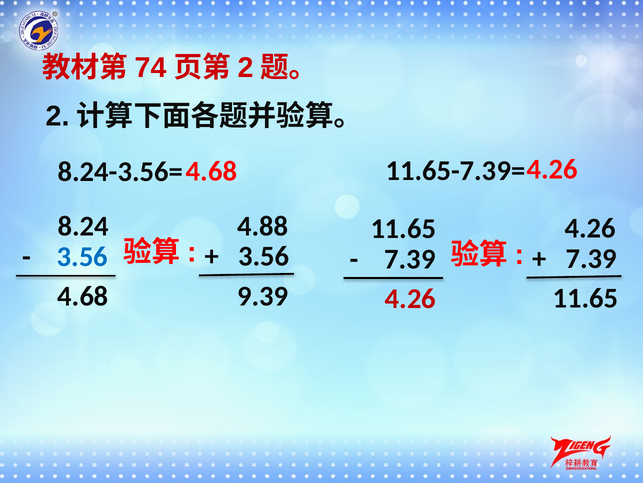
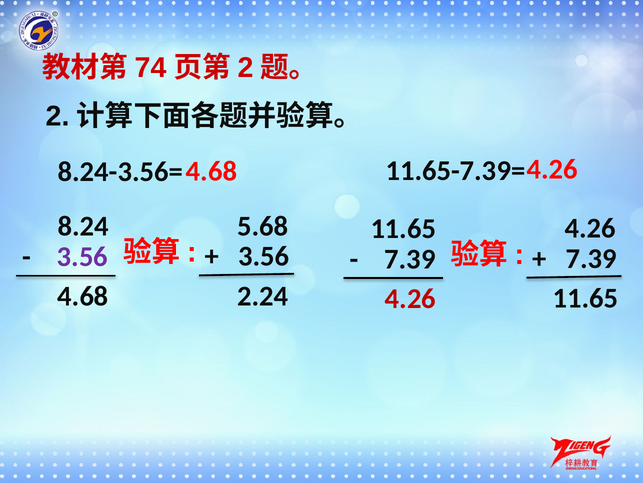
4.88: 4.88 -> 5.68 (263, 226)
3.56 colour: blue -> purple (82, 256)
9.39: 9.39 -> 2.24 (263, 296)
